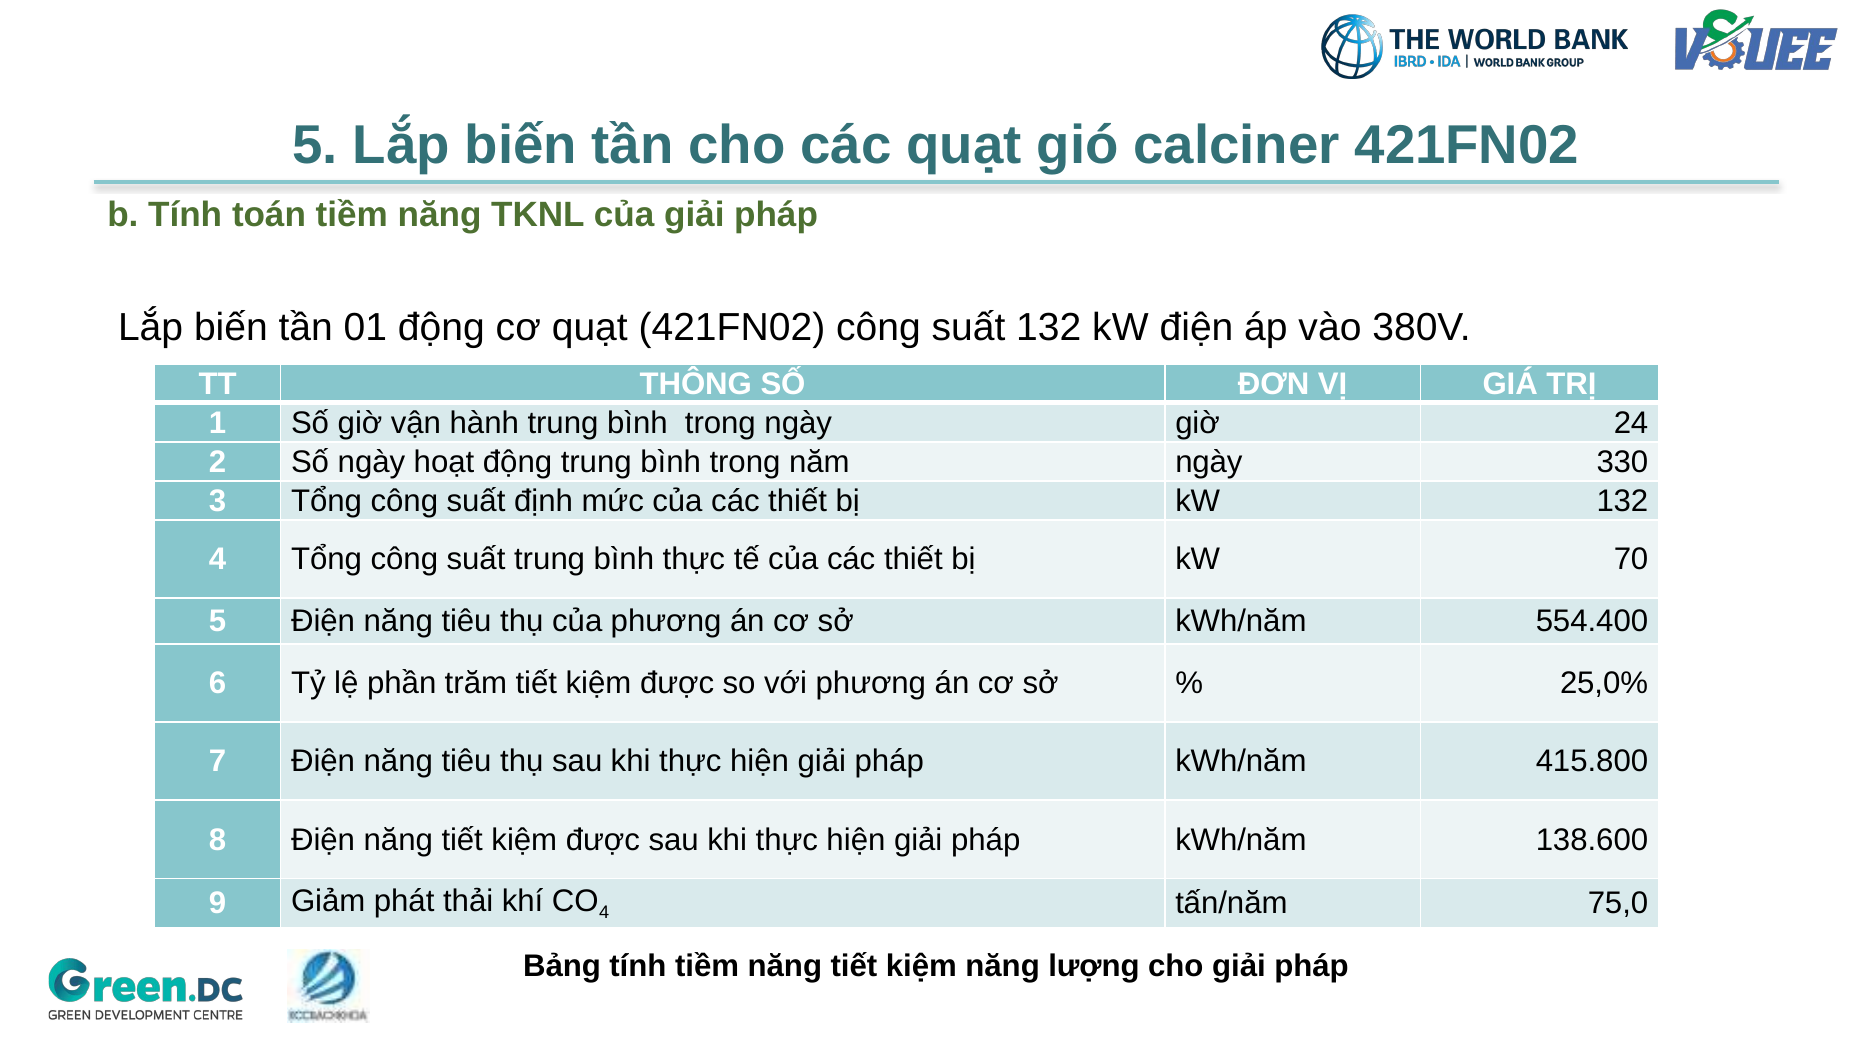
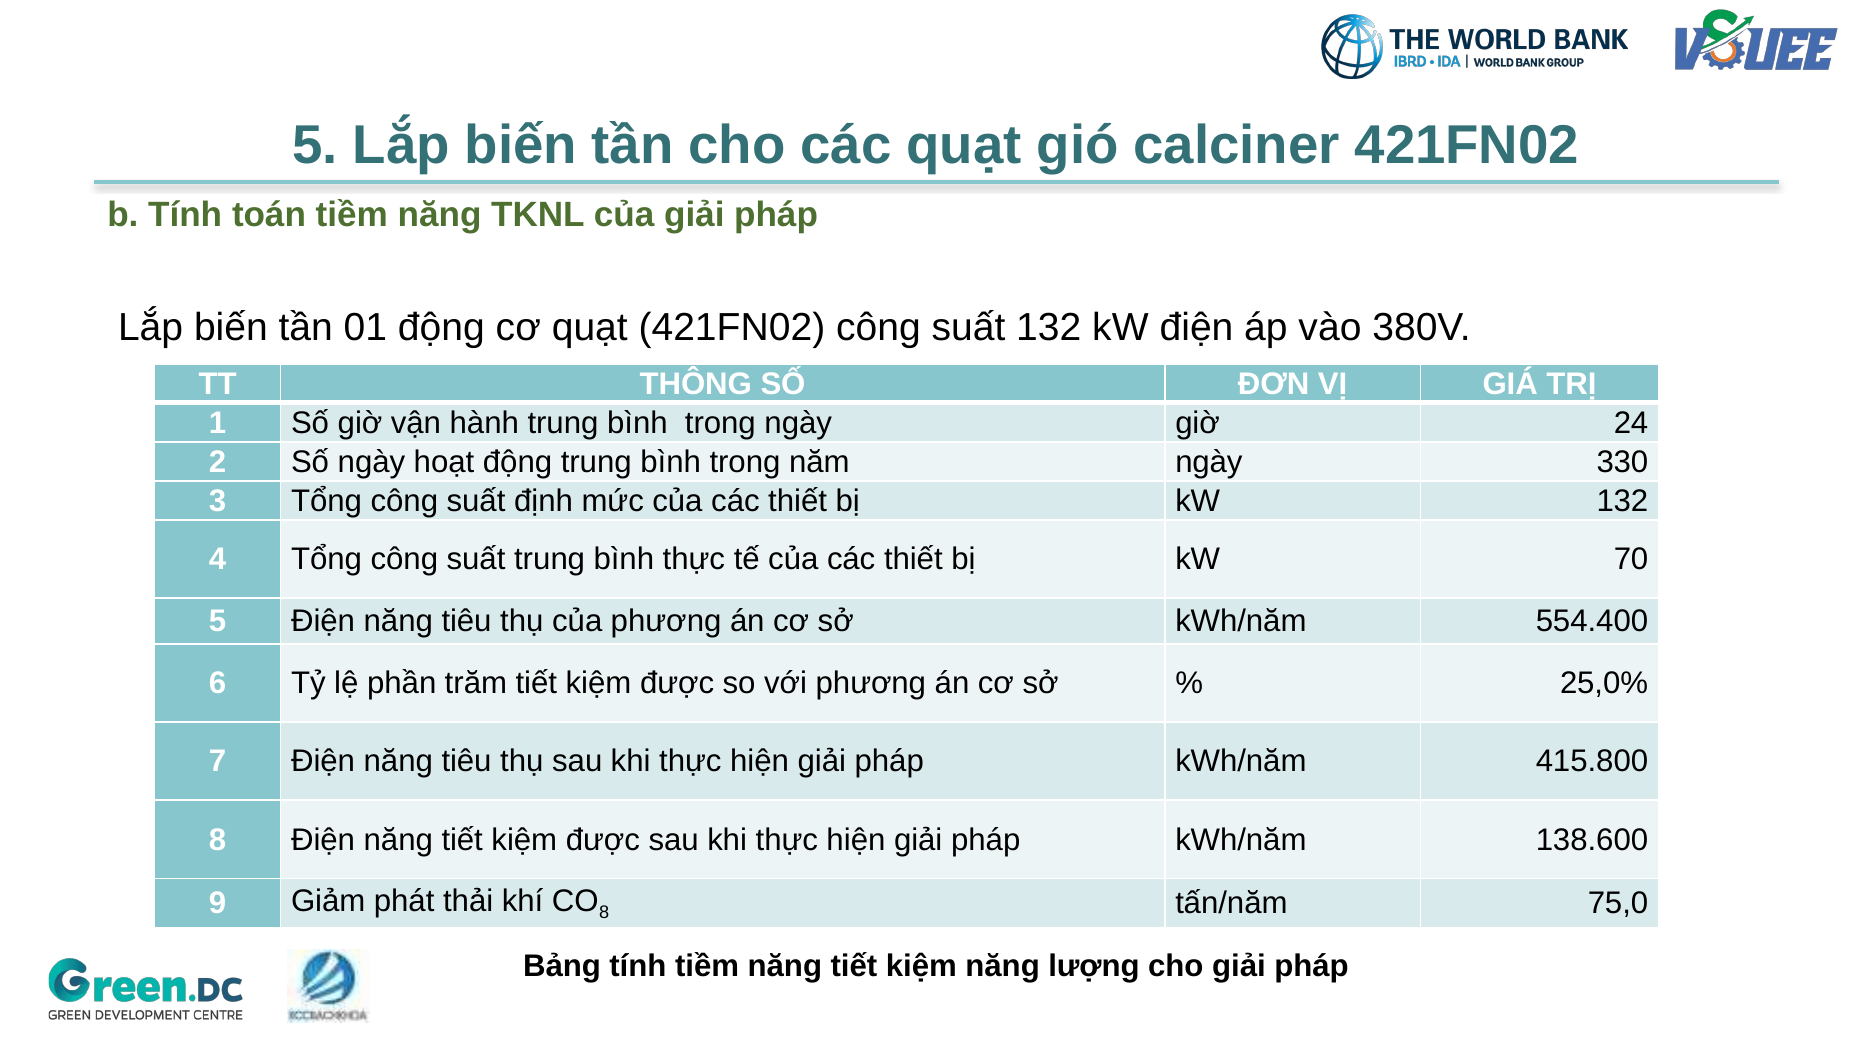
4: 4 -> 8 (604, 913)
